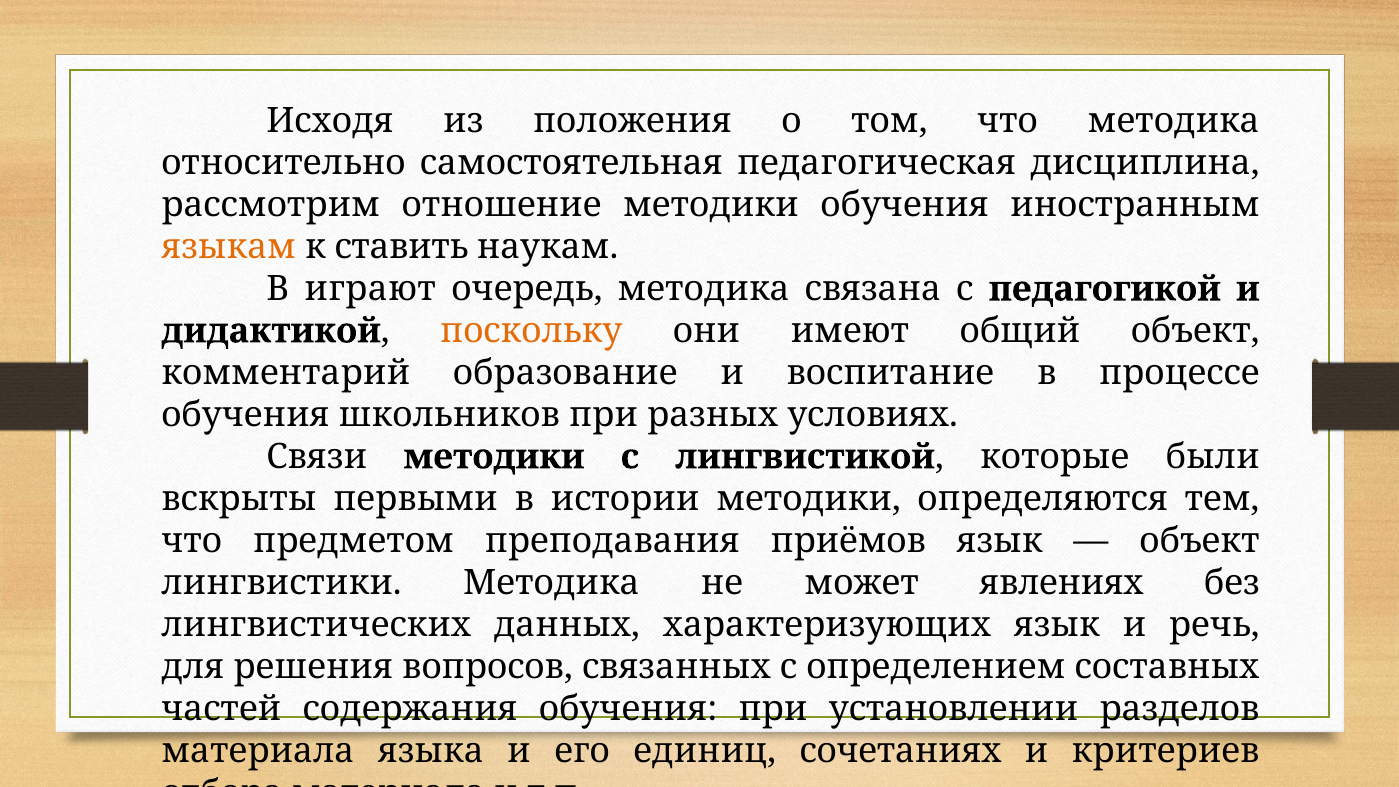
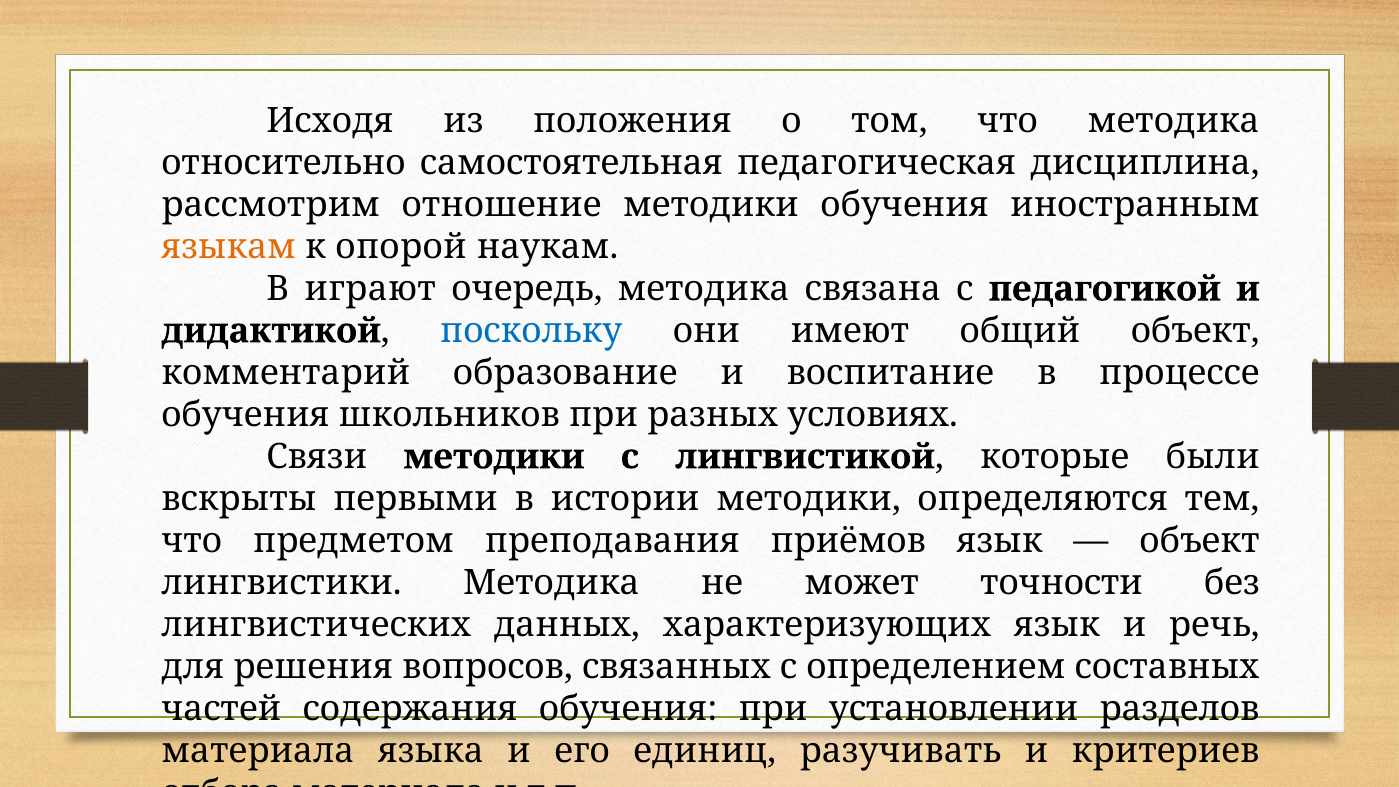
ставить: ставить -> опорой (401, 247)
поскольку colour: orange -> blue (531, 331)
явлениях: явлениях -> точности (1062, 583)
сочетаниях: сочетаниях -> разучивать (900, 751)
